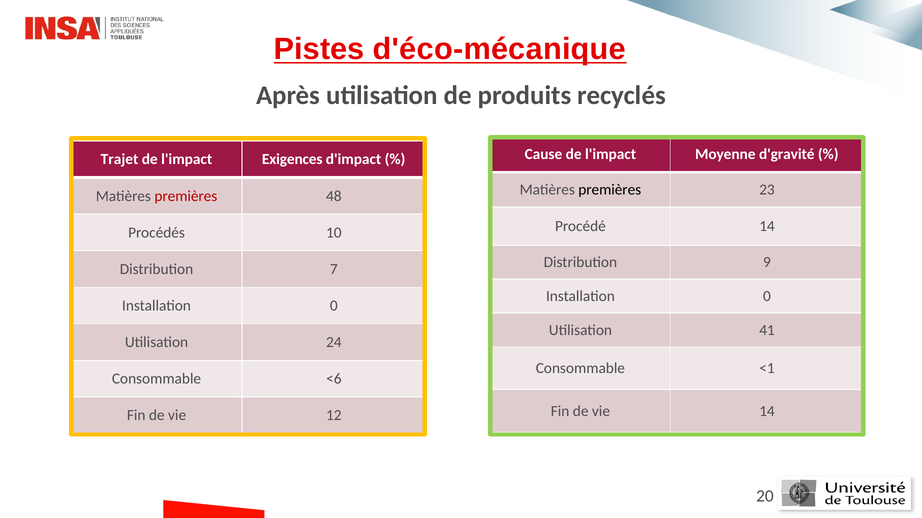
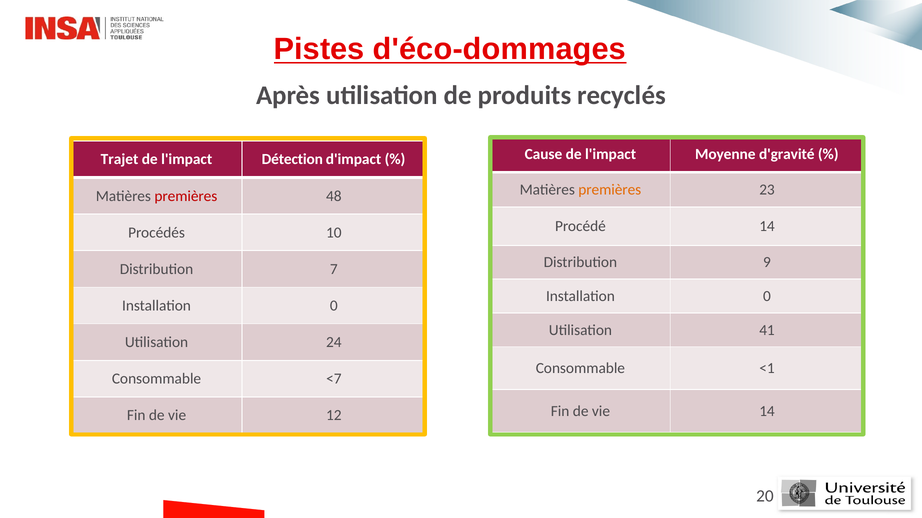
d'éco-mécanique: d'éco-mécanique -> d'éco-dommages (499, 49)
Exigences: Exigences -> Détection (292, 160)
premières colour: black -> orange (610, 190)
<6: <6 -> <7 (334, 379)
